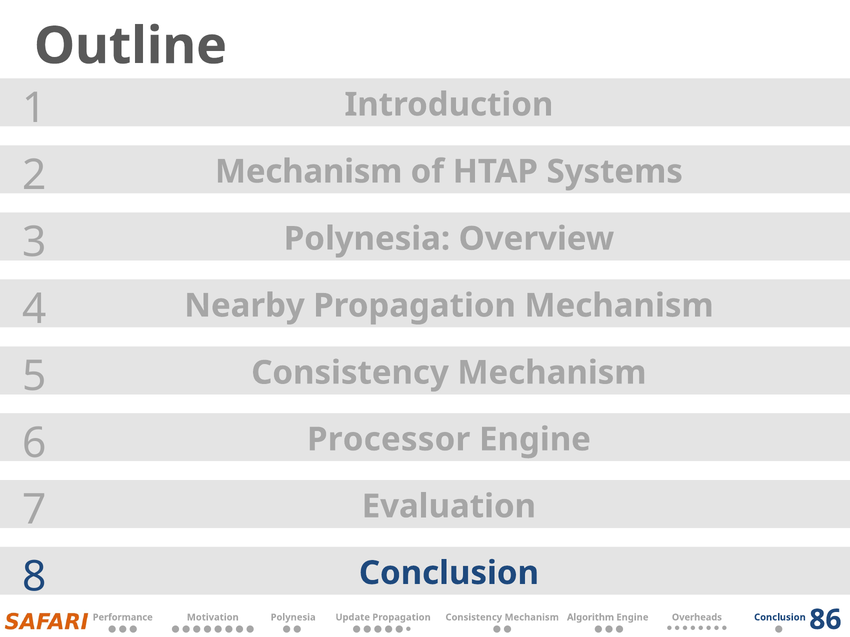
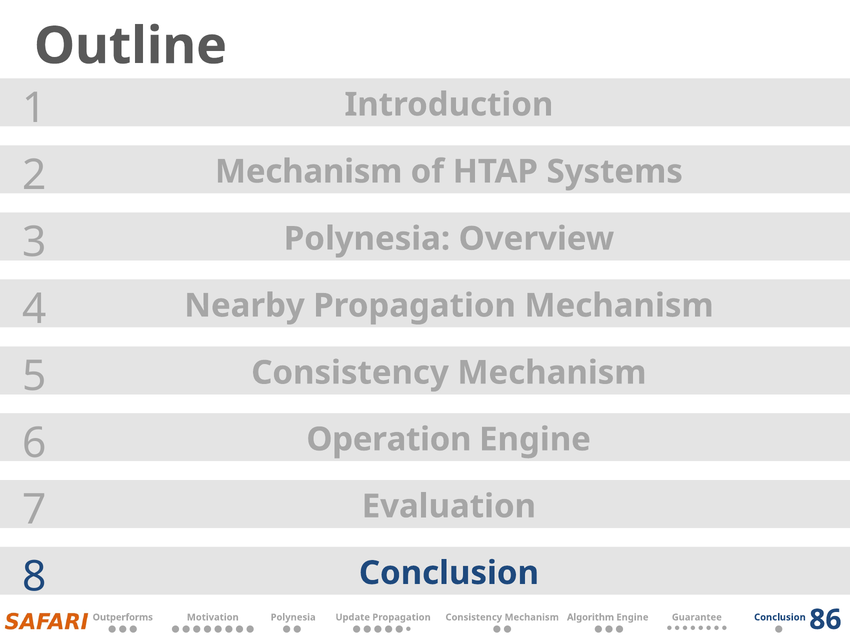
Processor: Processor -> Operation (389, 440)
Performance: Performance -> Outperforms (123, 618)
Overheads: Overheads -> Guarantee (697, 618)
